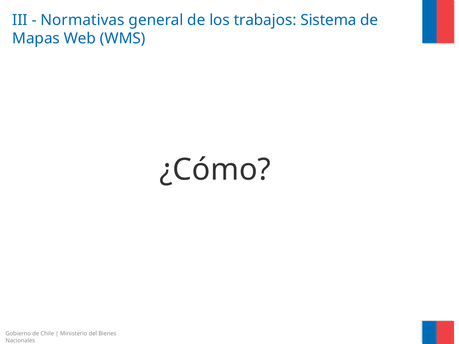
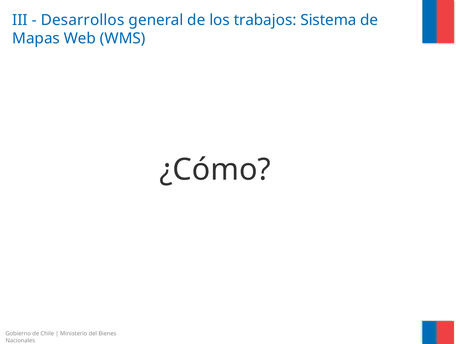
Normativas: Normativas -> Desarrollos (83, 20)
